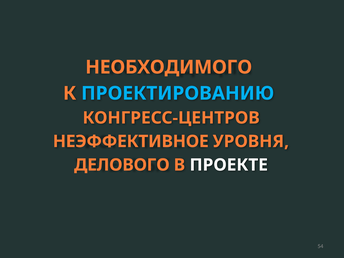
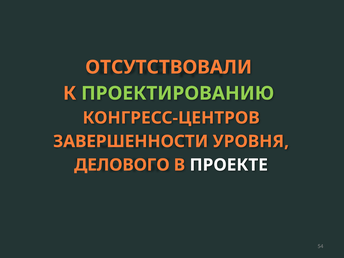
НЕОБХОДИМОГО: НЕОБХОДИМОГО -> ОТСУТСТВОВАЛИ (169, 67)
ПРОЕКТИРОВАНИЮ colour: light blue -> light green (178, 93)
НЕЭФФЕКТИВНОЕ: НЕЭФФЕКТИВНОЕ -> ЗАВЕРШЕННОСТИ (131, 141)
